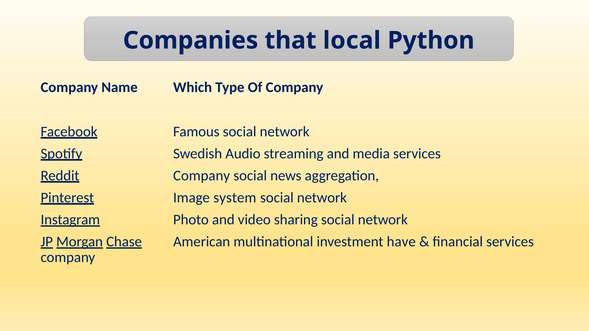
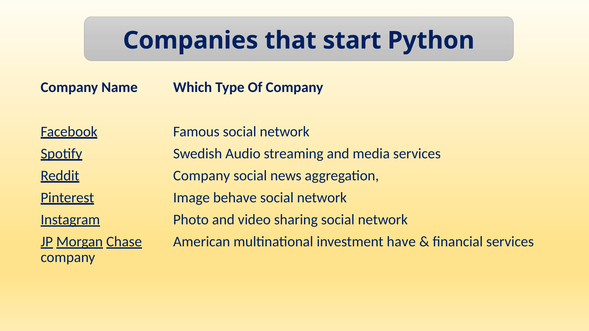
local: local -> start (352, 40)
system: system -> behave (235, 198)
